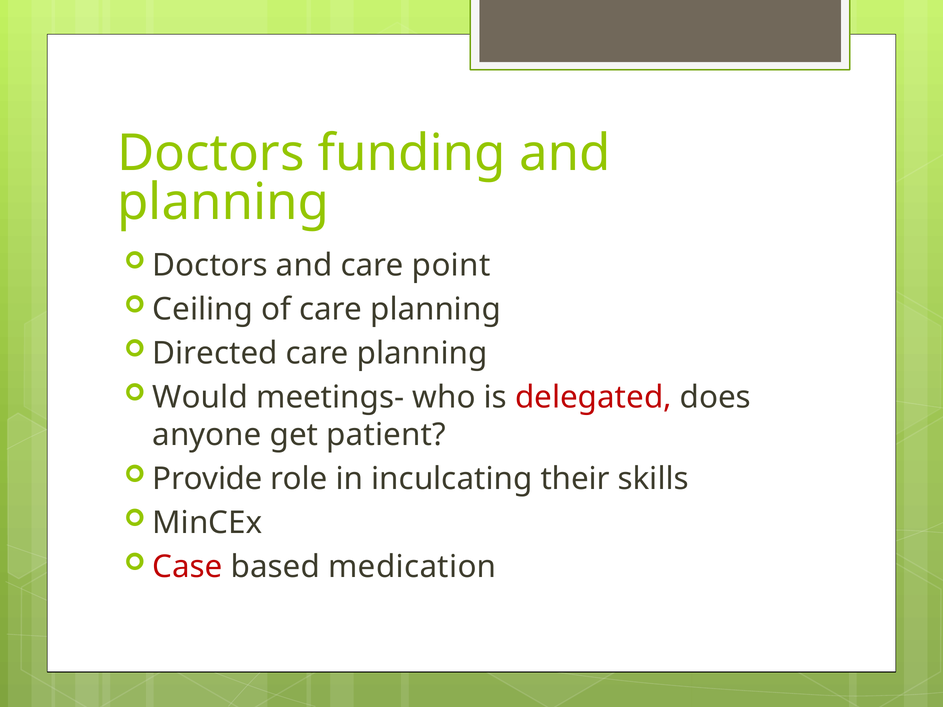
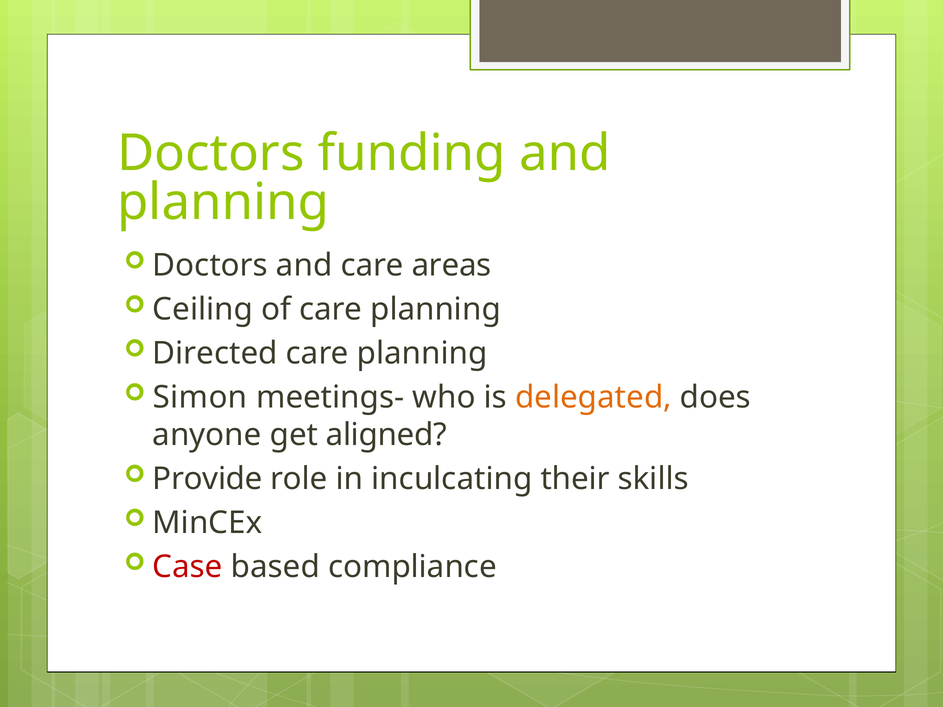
point: point -> areas (451, 265)
Would: Would -> Simon (200, 397)
delegated colour: red -> orange (593, 397)
patient: patient -> aligned (386, 435)
medication: medication -> compliance (412, 567)
